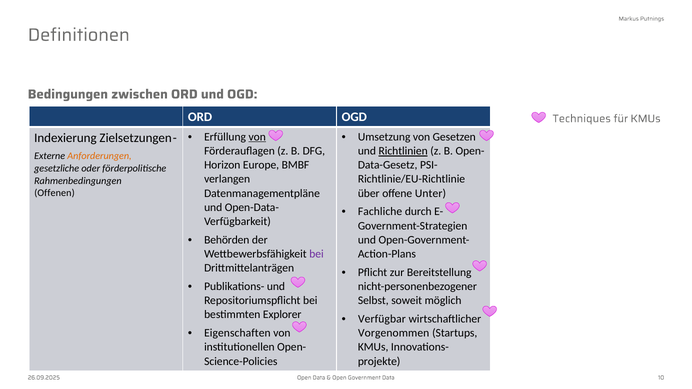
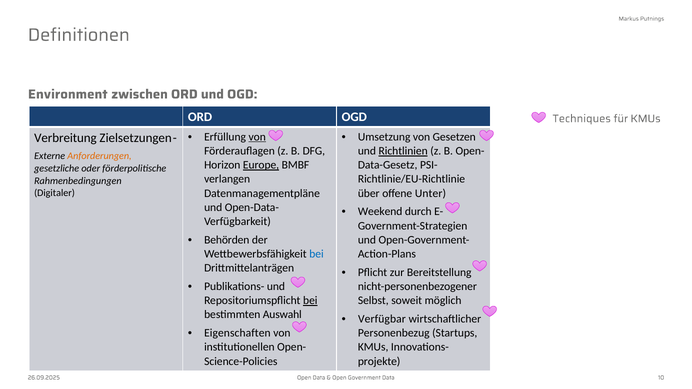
Bedingungen: Bedingungen -> Environment (68, 94)
Indexierung: Indexierung -> Verbreitung (65, 138)
Europe underline: none -> present (261, 165)
Offenen: Offenen -> Digitaler (55, 193)
Fachliche: Fachliche -> Weekend (380, 212)
bei colour: purple -> blue (316, 254)
bei underline: none -> present (310, 301)
Explorer: Explorer -> Auswahl (282, 315)
Vorgenommen: Vorgenommen -> Personenbezug (394, 333)
